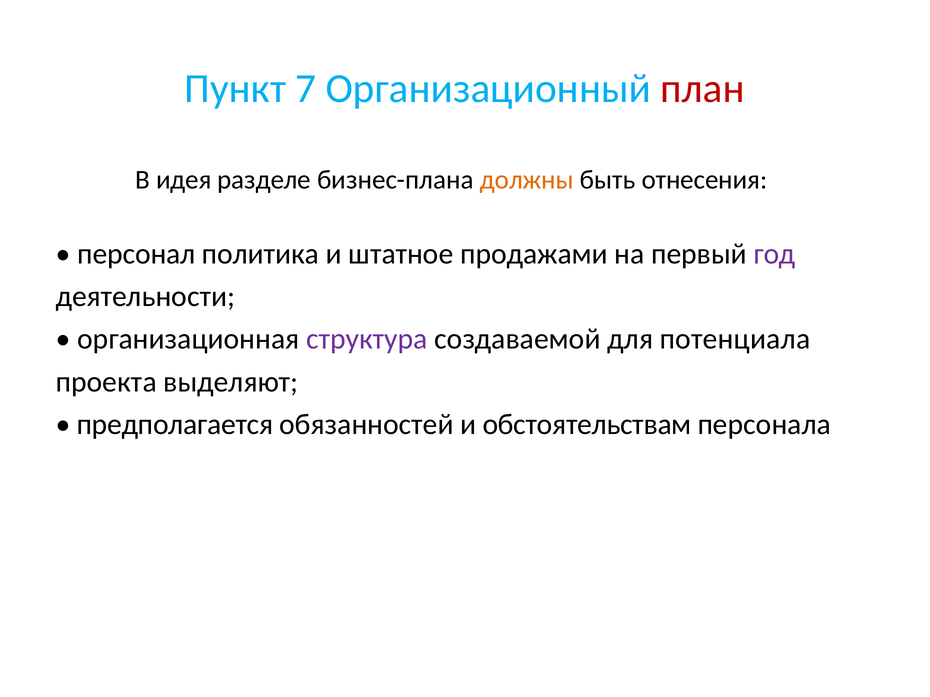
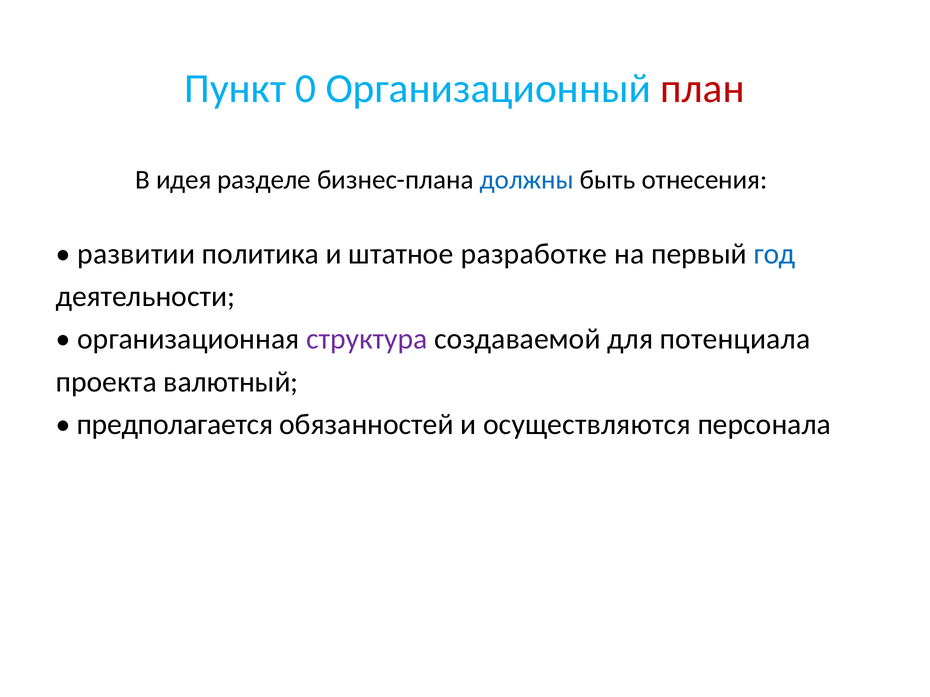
7: 7 -> 0 (306, 89)
должны colour: orange -> blue (527, 180)
персонал: персонал -> развитии (136, 254)
продажами: продажами -> разработке (534, 254)
год colour: purple -> blue (775, 254)
выделяют: выделяют -> валютный (231, 382)
обстоятельствам: обстоятельствам -> осуществляются (587, 425)
